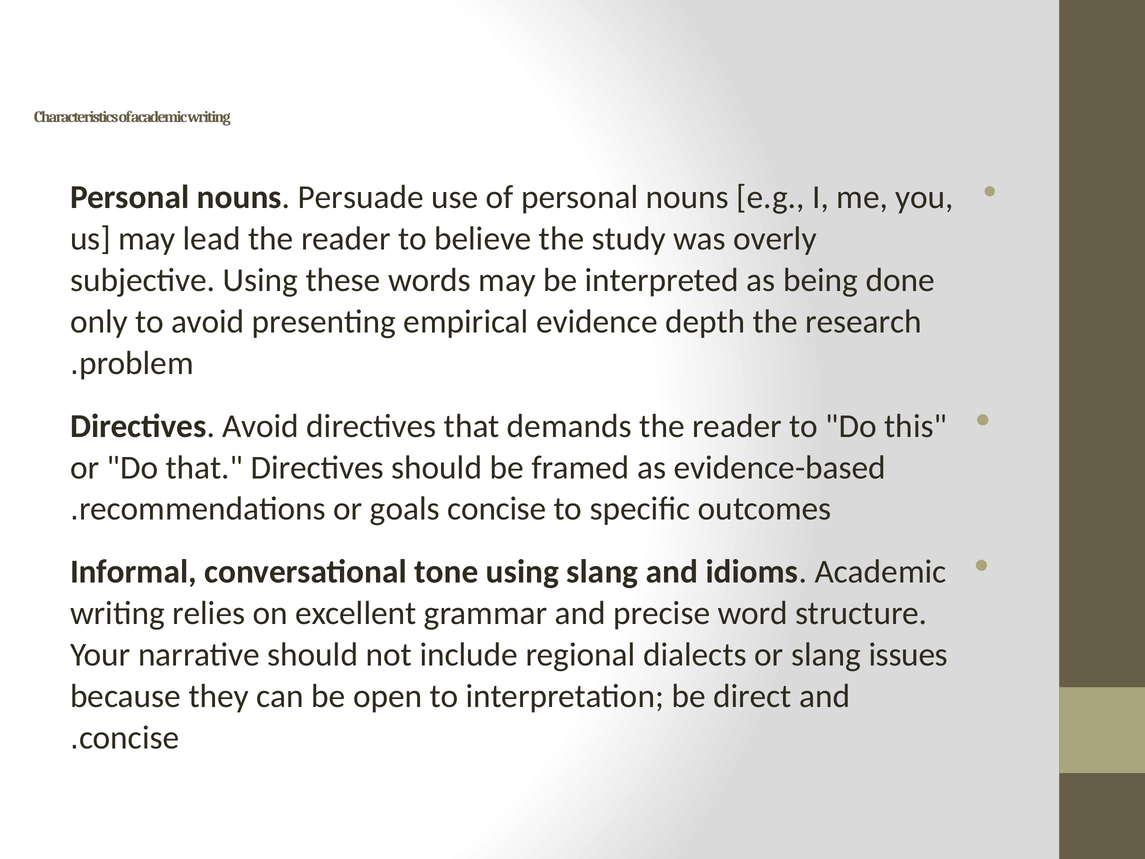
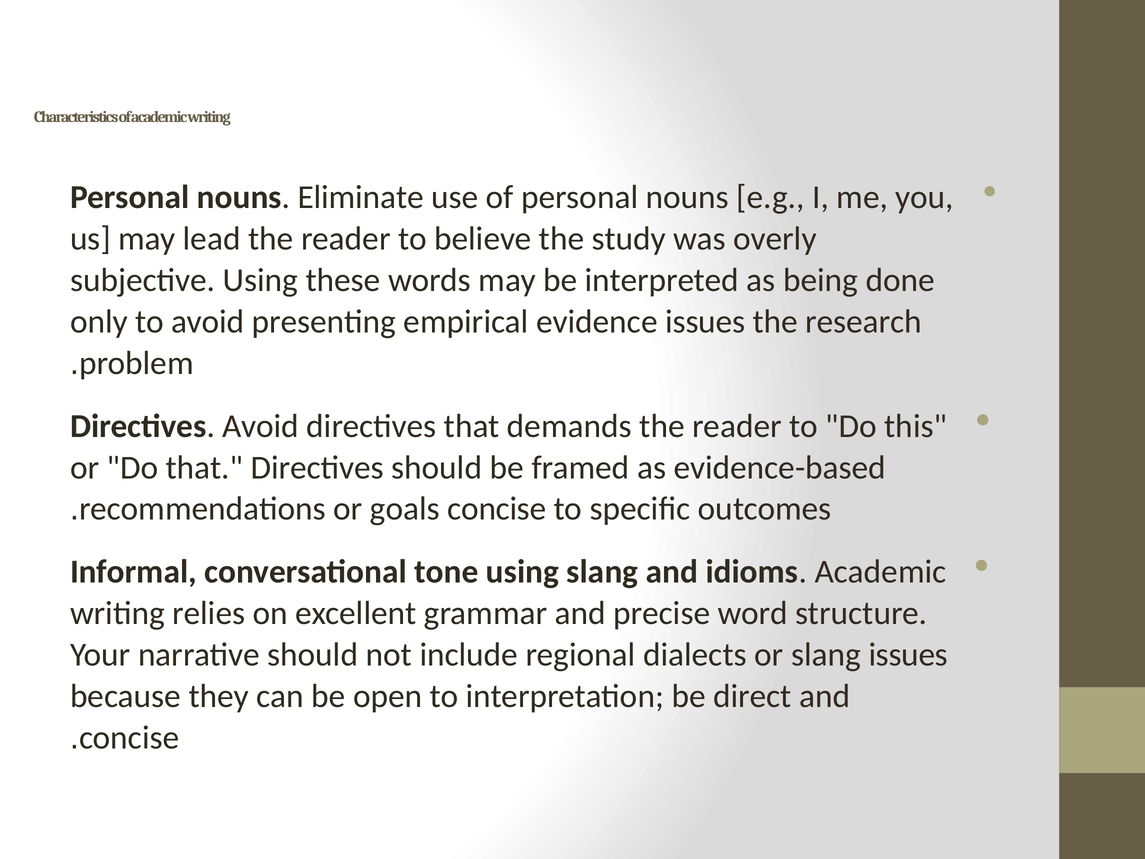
Persuade: Persuade -> Eliminate (361, 197)
evidence depth: depth -> issues (705, 322)
